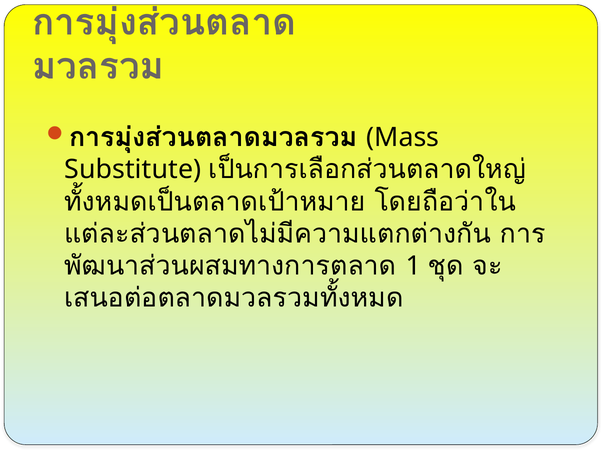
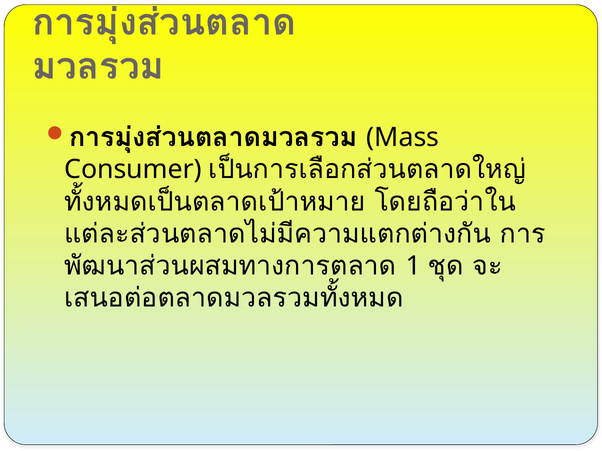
Substitute: Substitute -> Consumer (133, 170)
